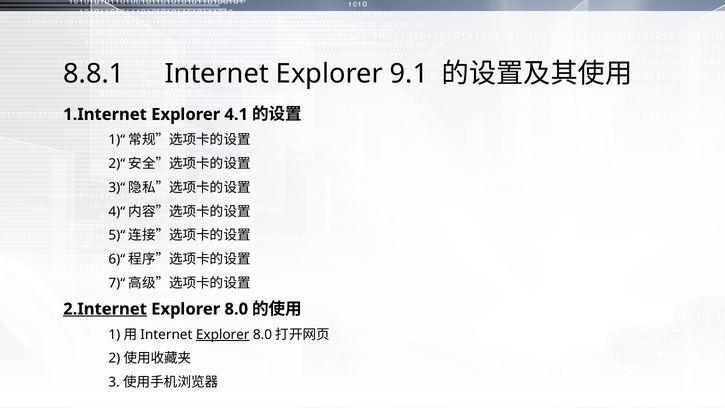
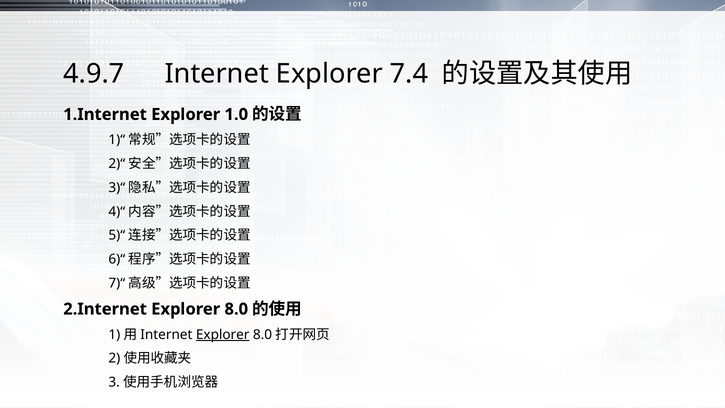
8.8.1: 8.8.1 -> 4.9.7 (94, 74)
9.1: 9.1 -> 7.4 (409, 74)
4.1: 4.1 -> 1.0 (236, 114)
2.Internet underline: present -> none (105, 309)
